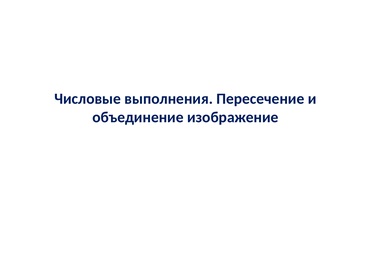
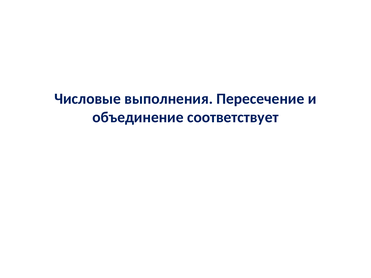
изображение: изображение -> соответствует (233, 117)
